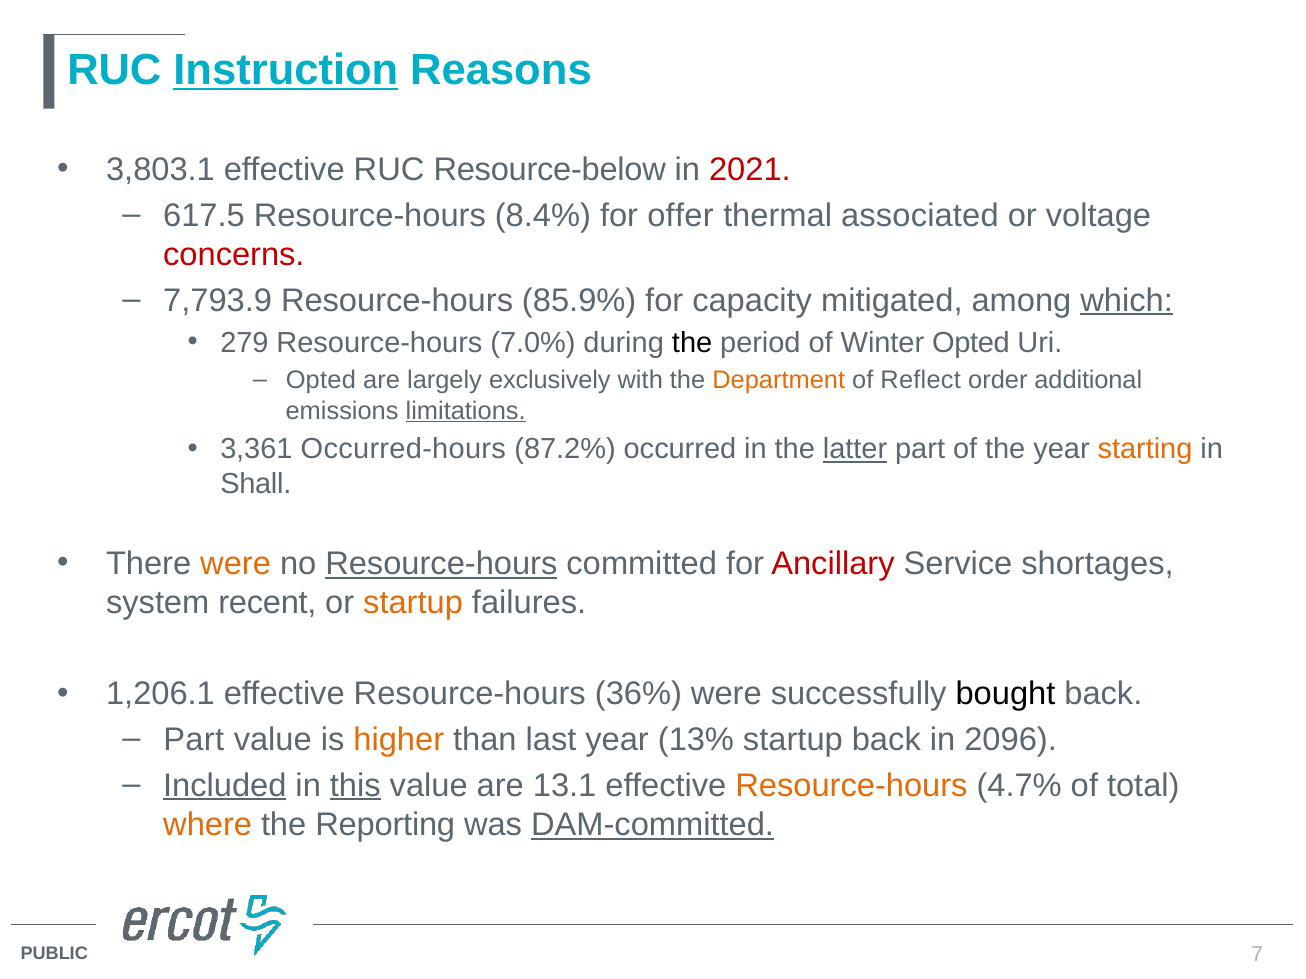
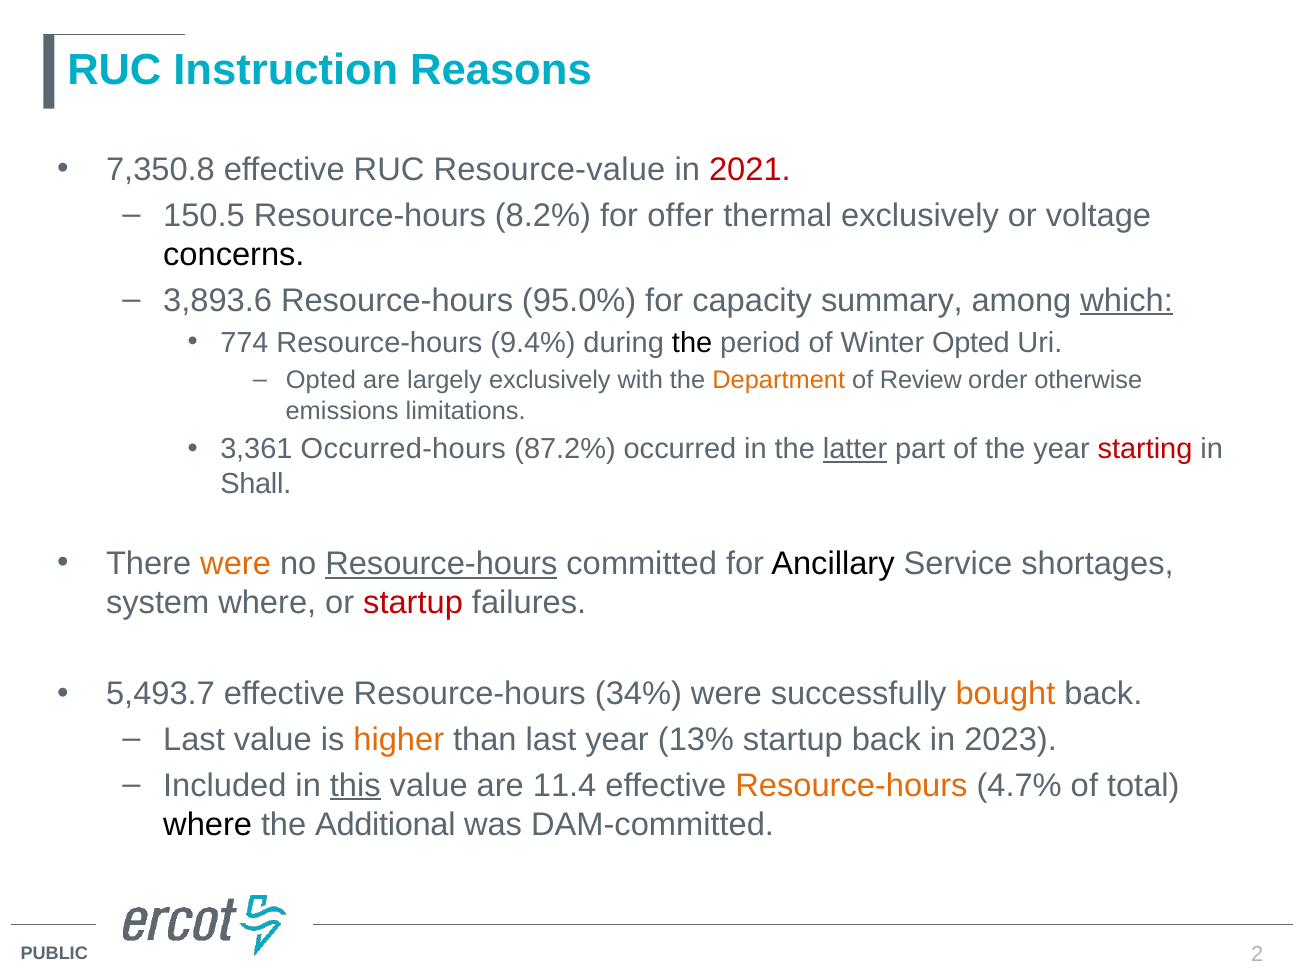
Instruction underline: present -> none (286, 70)
3,803.1: 3,803.1 -> 7,350.8 (160, 170)
Resource-below: Resource-below -> Resource-value (549, 170)
617.5: 617.5 -> 150.5 (204, 216)
8.4%: 8.4% -> 8.2% (543, 216)
thermal associated: associated -> exclusively (920, 216)
concerns colour: red -> black (234, 255)
7,793.9: 7,793.9 -> 3,893.6 (218, 300)
85.9%: 85.9% -> 95.0% (579, 300)
mitigated: mitigated -> summary (892, 300)
279: 279 -> 774 (244, 343)
7.0%: 7.0% -> 9.4% (533, 343)
Reflect: Reflect -> Review (921, 380)
additional: additional -> otherwise (1088, 380)
limitations underline: present -> none (466, 411)
starting colour: orange -> red (1145, 450)
Ancillary colour: red -> black (833, 564)
system recent: recent -> where (267, 603)
startup colour: orange -> red (413, 603)
1,206.1: 1,206.1 -> 5,493.7 (160, 694)
36%: 36% -> 34% (638, 694)
bought colour: black -> orange (1005, 694)
Part: Part -> Last (194, 740)
2096: 2096 -> 2023 (1011, 740)
Included underline: present -> none (225, 786)
13.1: 13.1 -> 11.4 (565, 786)
where colour: orange -> black (208, 825)
Reporting: Reporting -> Additional (385, 825)
DAM-committed underline: present -> none (653, 825)
7: 7 -> 2 (1257, 954)
